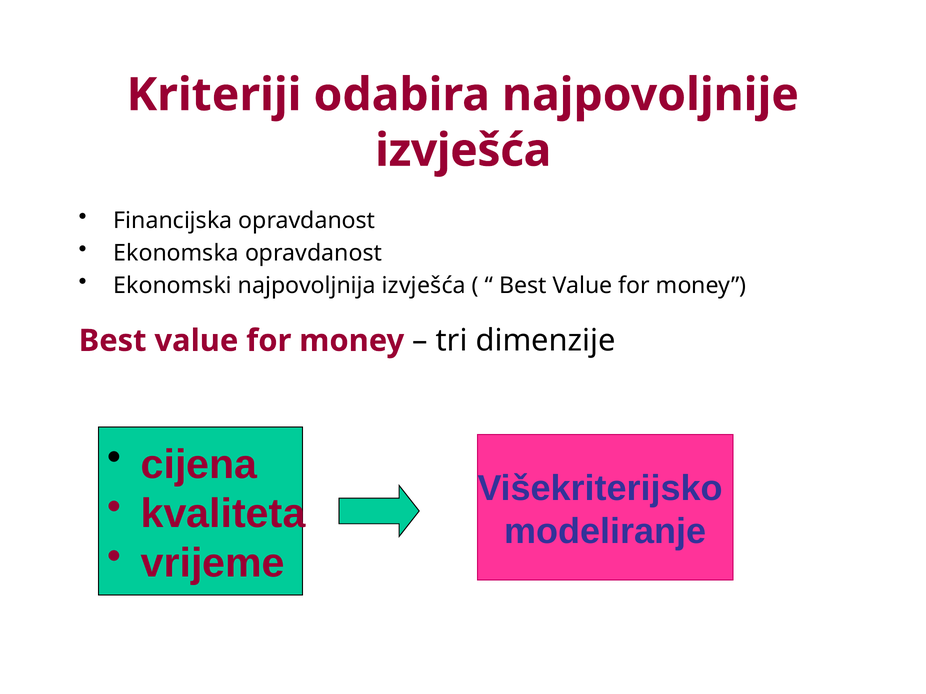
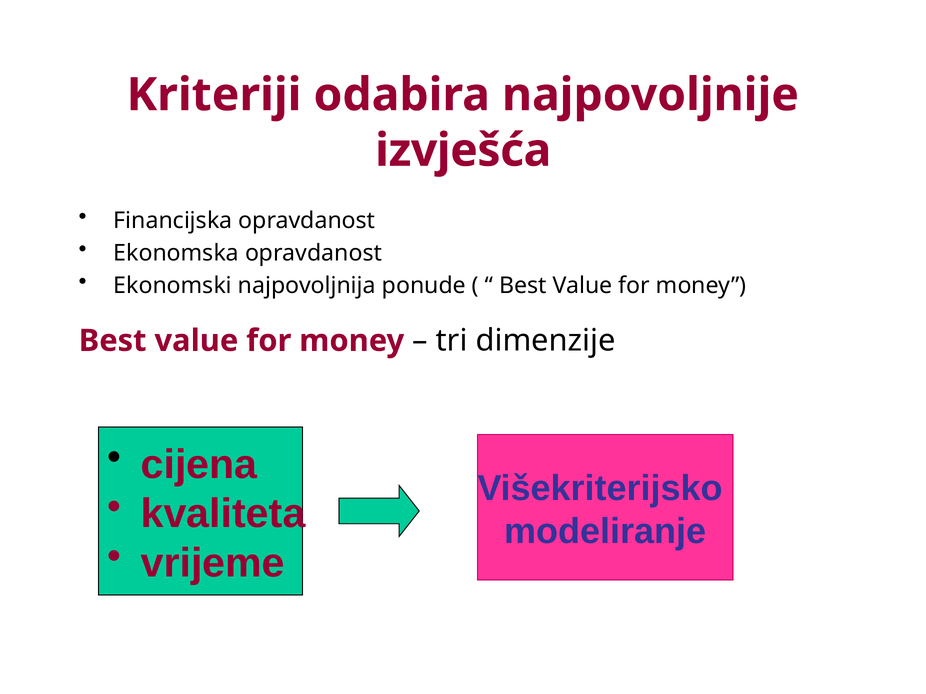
najpovoljnija izvješća: izvješća -> ponude (424, 286)
